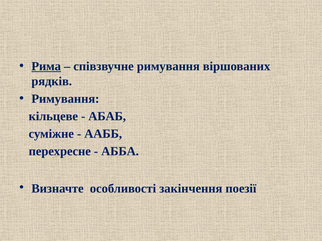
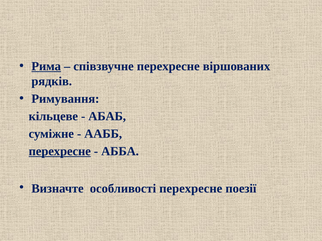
співзвучне римування: римування -> перехресне (168, 66)
перехресне underline: none -> present (60, 152)
особливості закінчення: закінчення -> перехресне (191, 189)
